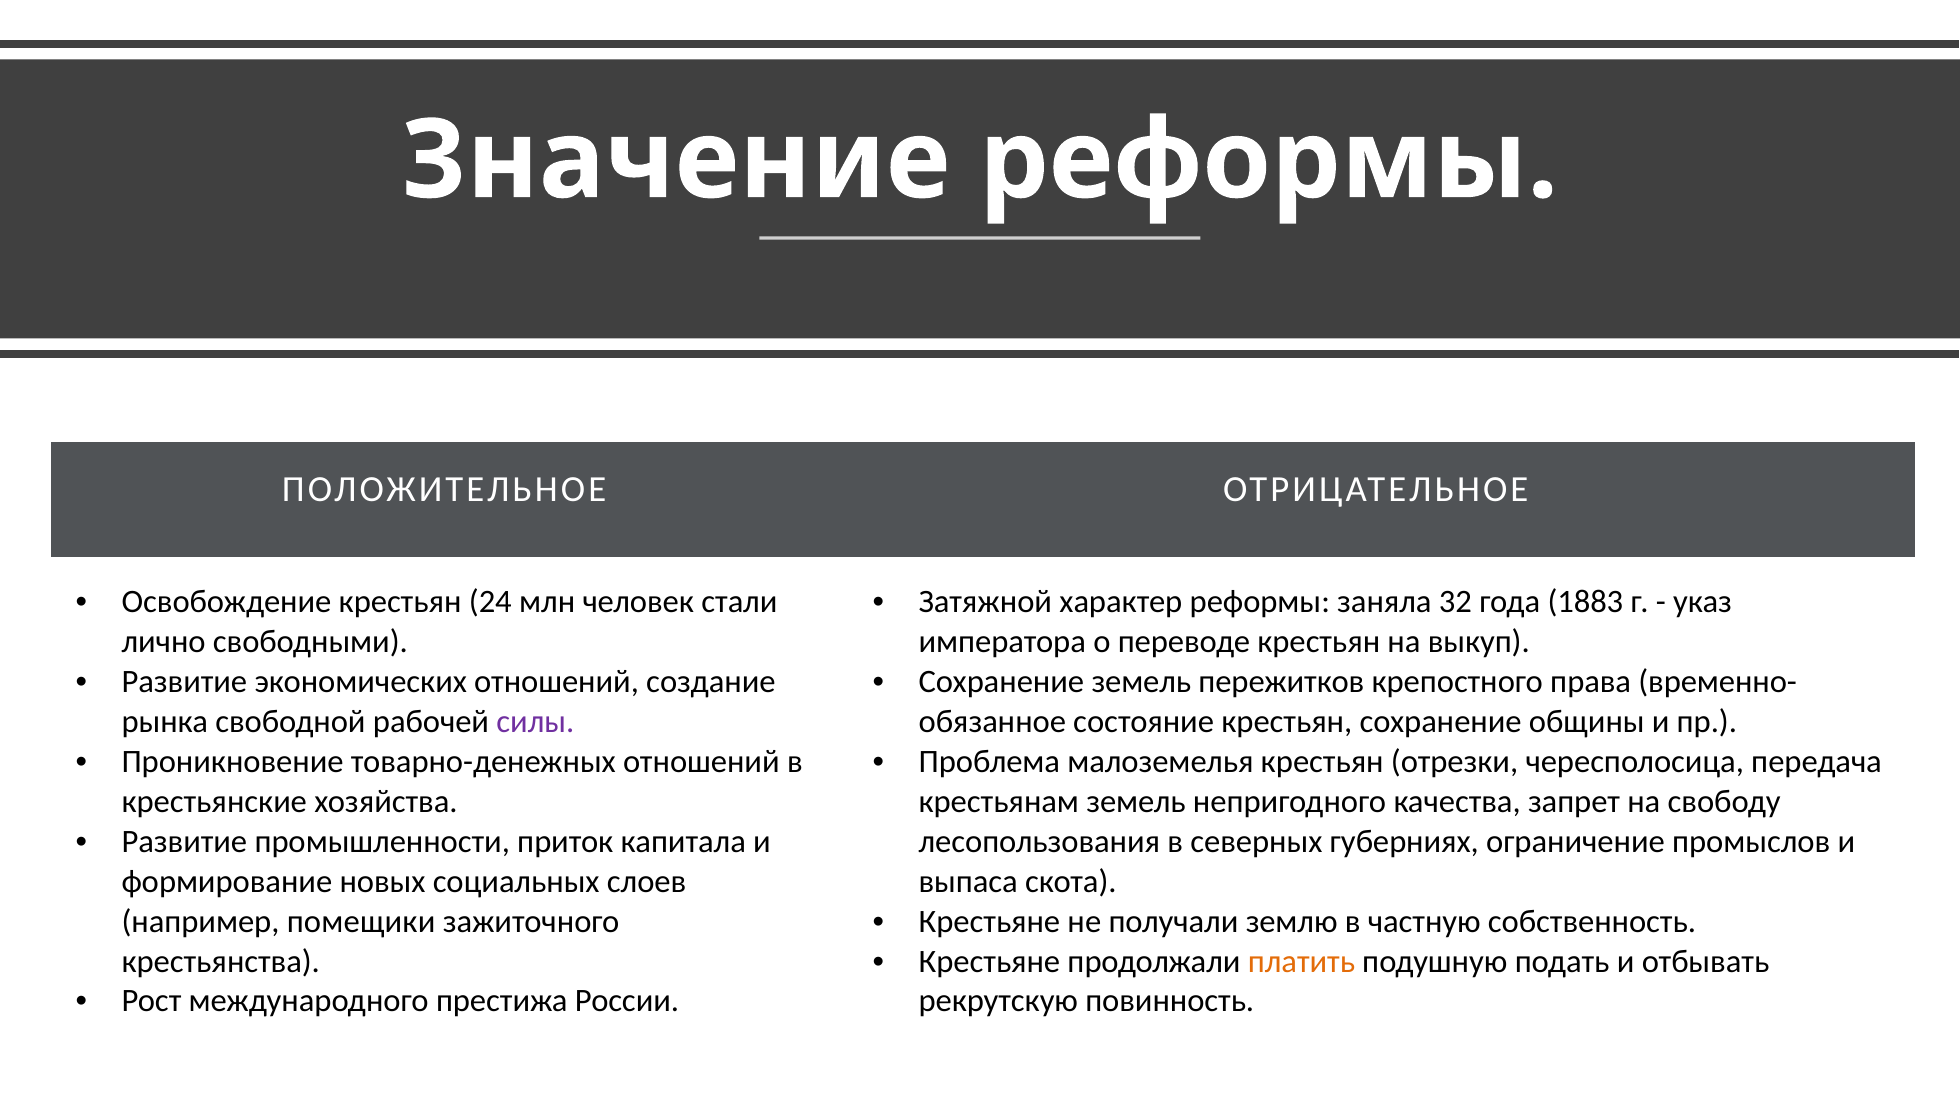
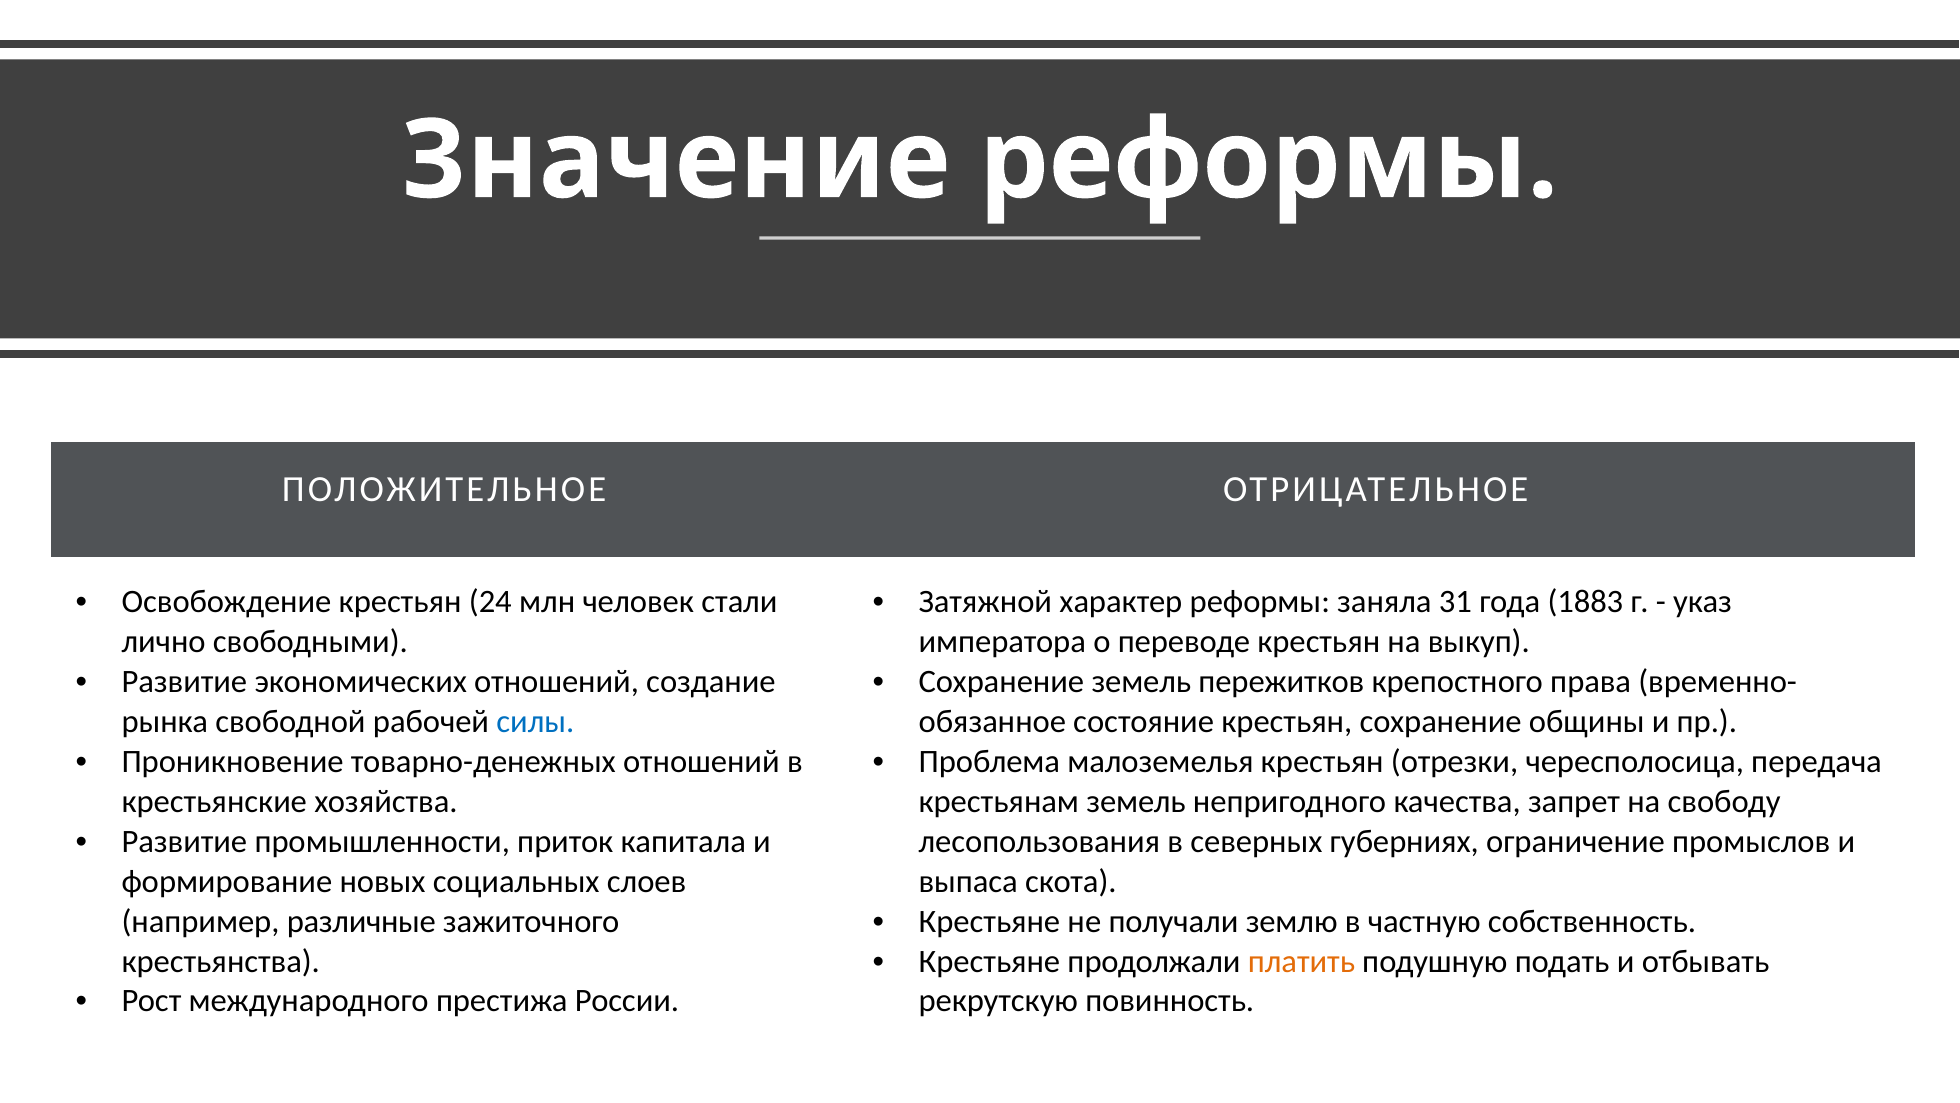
32: 32 -> 31 (1455, 601)
силы colour: purple -> blue (535, 721)
помещики: помещики -> различные (361, 921)
